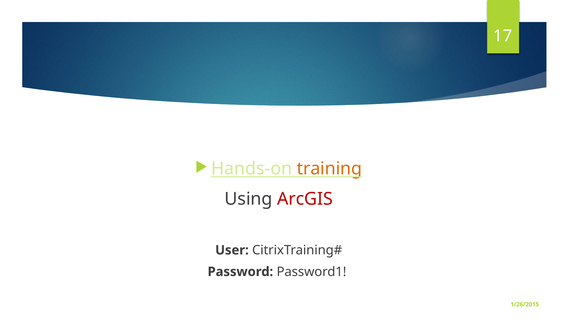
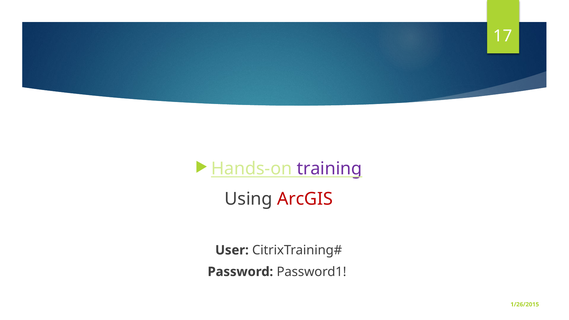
training colour: orange -> purple (329, 169)
